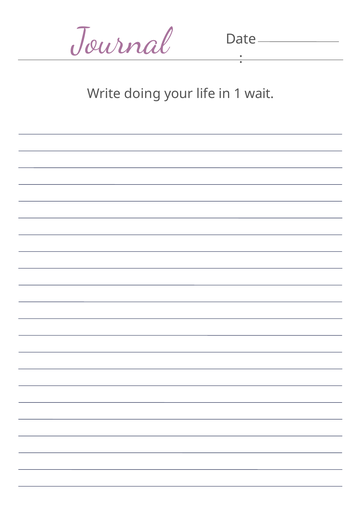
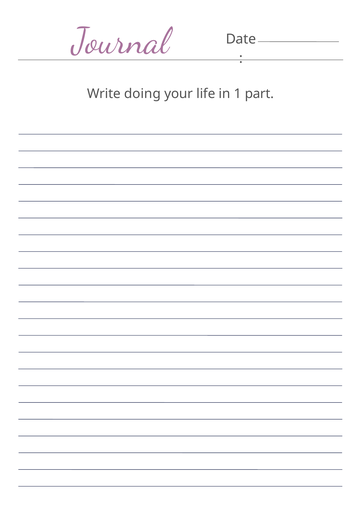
wait: wait -> part (259, 94)
